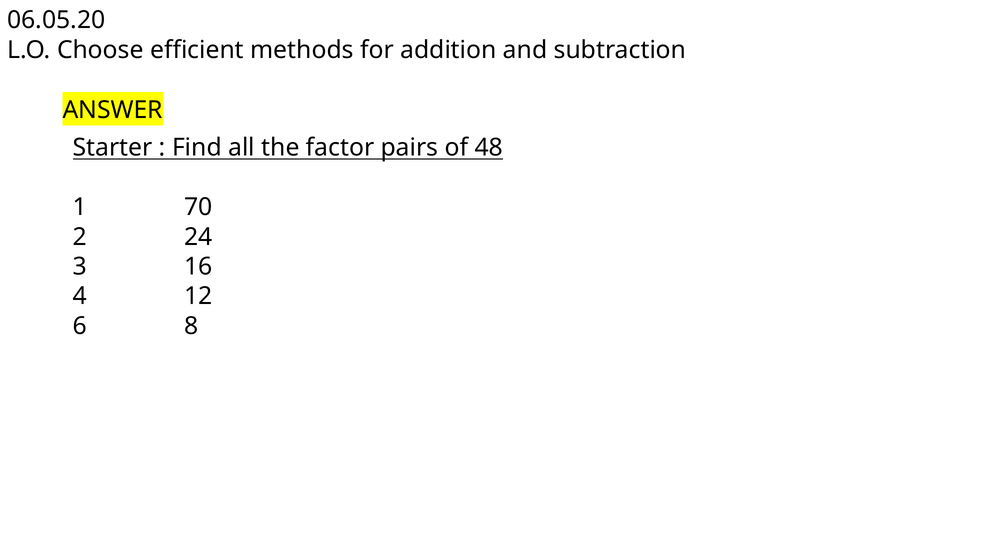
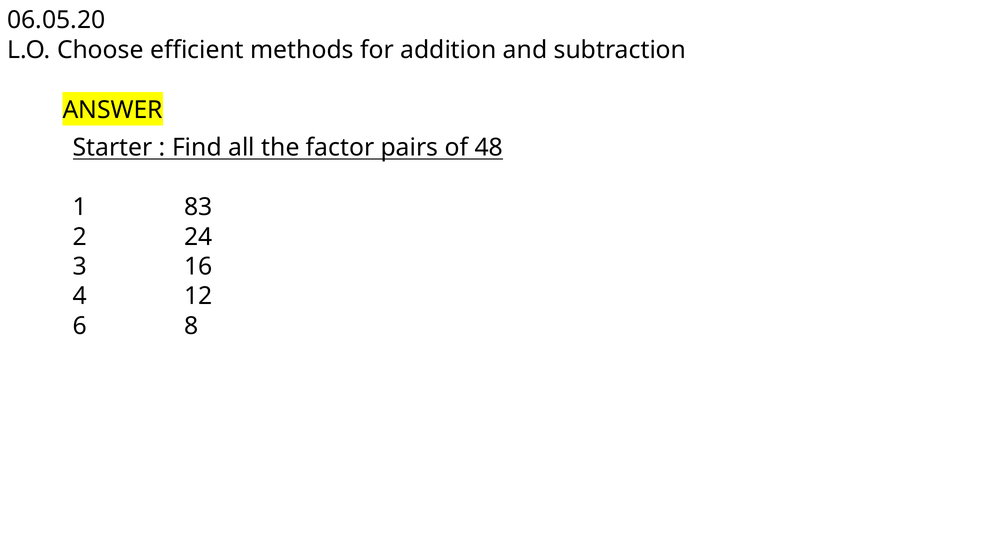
70: 70 -> 83 (198, 207)
